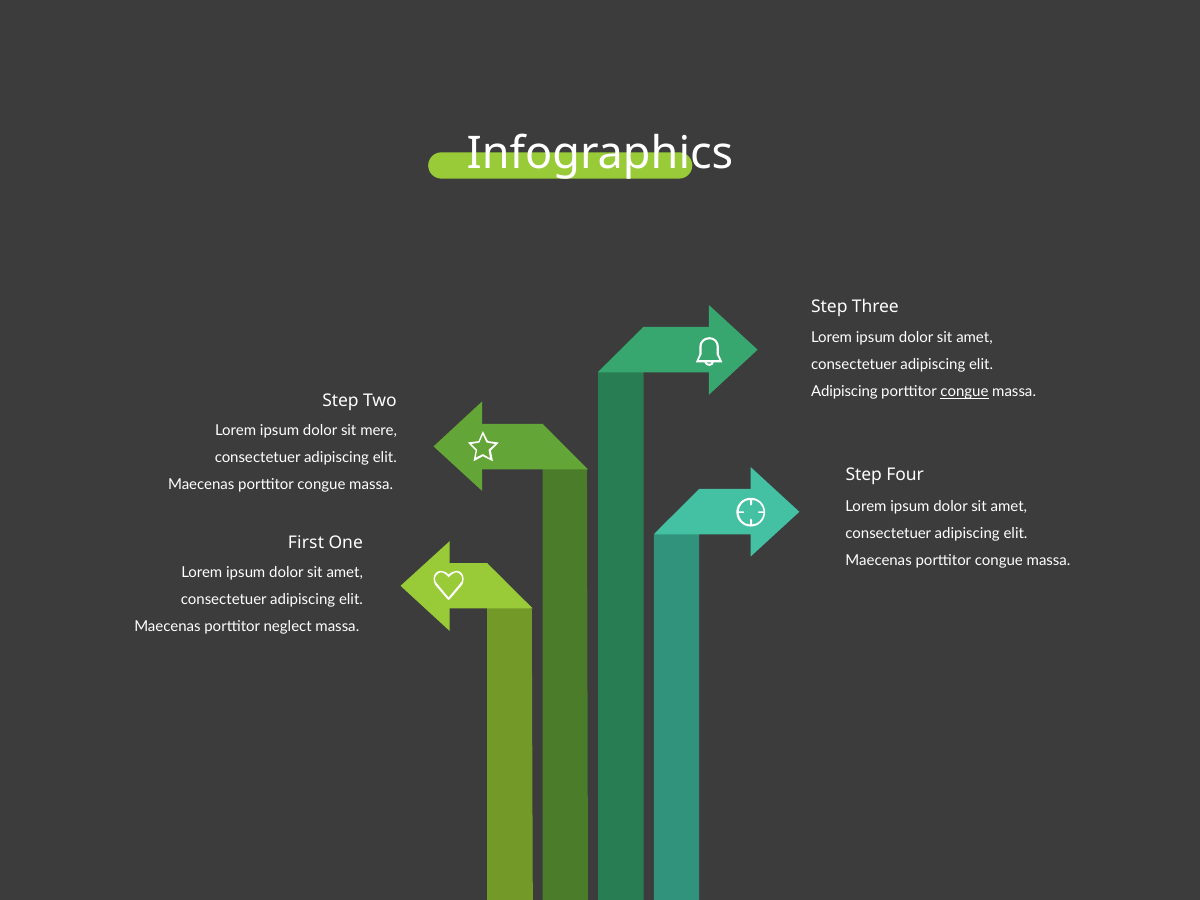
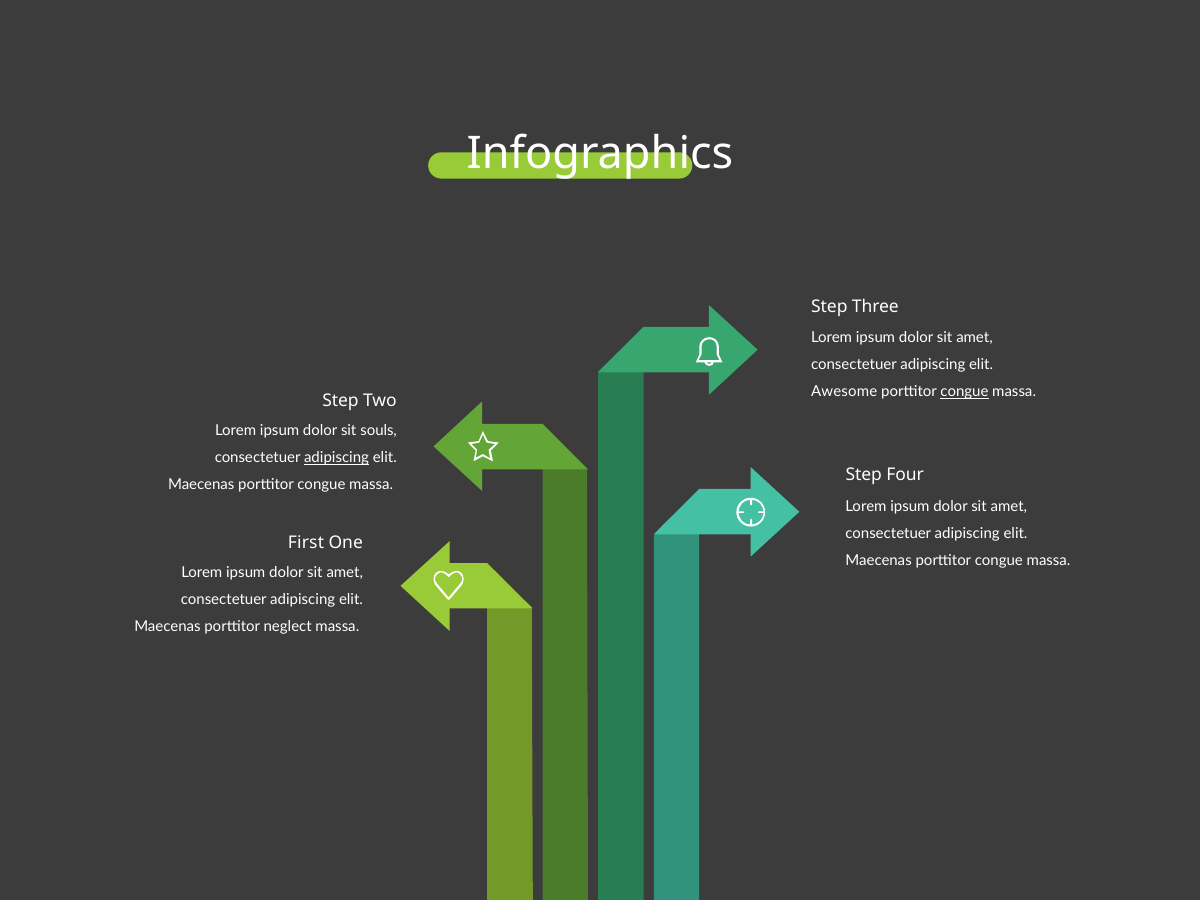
Adipiscing: Adipiscing -> Awesome (844, 392)
mere: mere -> souls (379, 430)
adipiscing underline: none -> present (337, 458)
